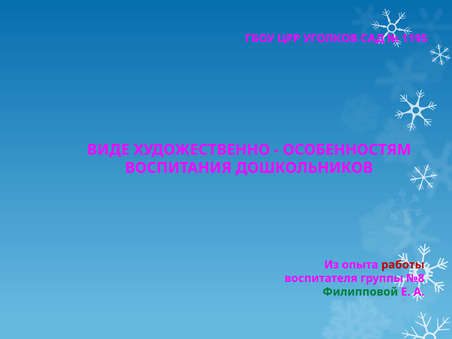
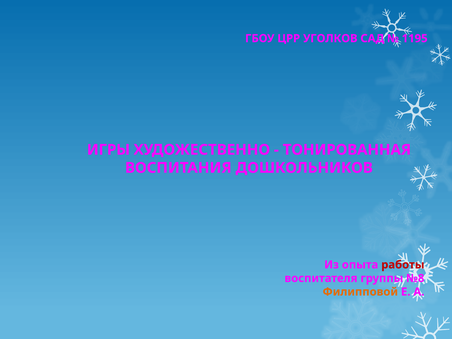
ВИДЕ: ВИДЕ -> ИГРЫ (108, 150)
ОСОБЕННОСТЯМ: ОСОБЕННОСТЯМ -> ТОНИРОВАННАЯ (347, 150)
Филипповой colour: green -> orange (360, 292)
